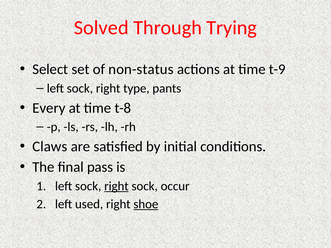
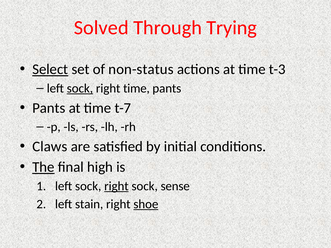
Select underline: none -> present (50, 69)
t-9: t-9 -> t-3 (277, 69)
sock underline: none -> present (80, 88)
right type: type -> time (136, 88)
Every: Every -> Pants (49, 108)
t-8: t-8 -> t-7 (123, 108)
The underline: none -> present (43, 167)
pass: pass -> high (100, 167)
occur: occur -> sense (175, 186)
used: used -> stain (89, 204)
